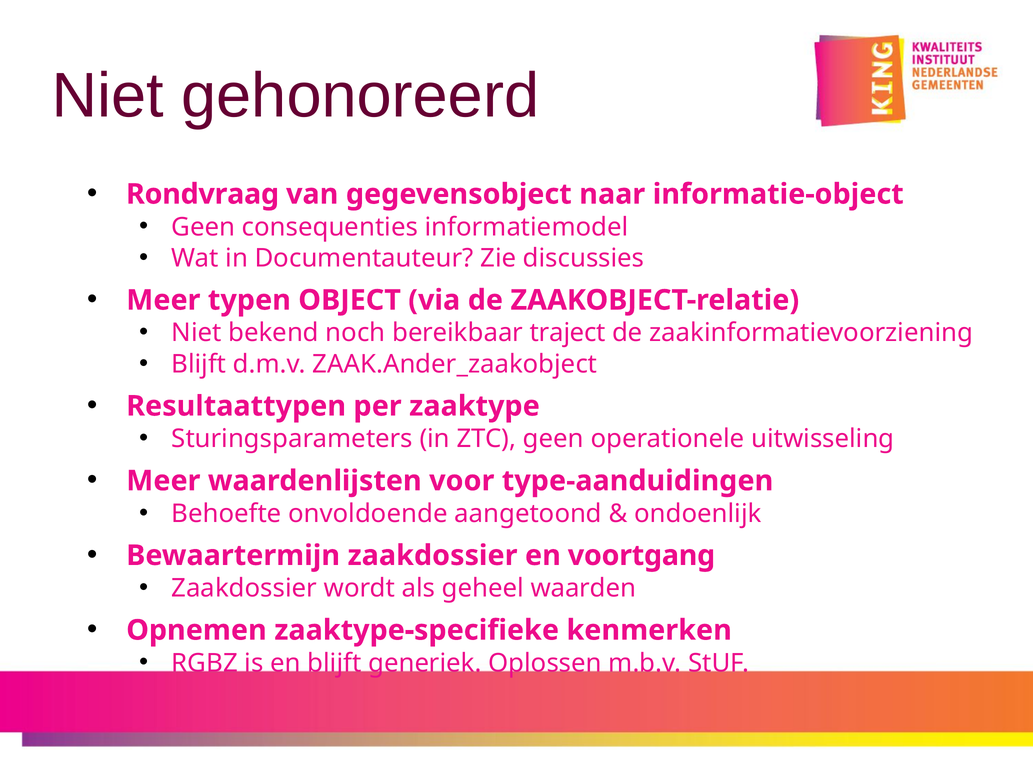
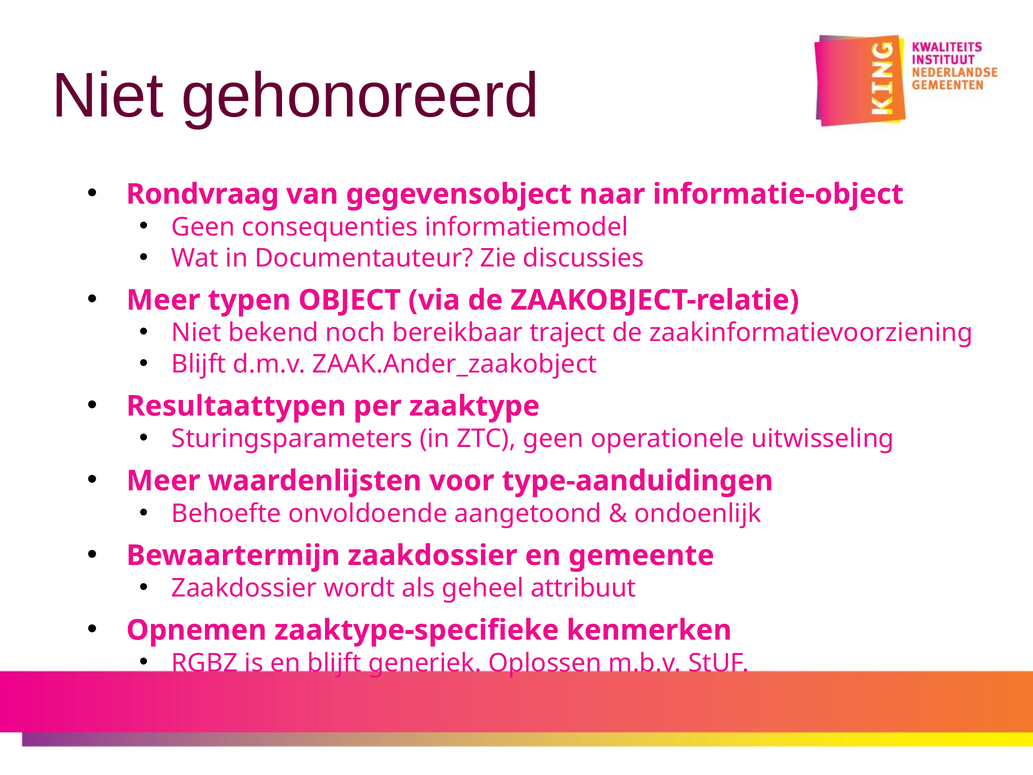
voortgang: voortgang -> gemeente (641, 555)
waarden: waarden -> attribuut (583, 588)
